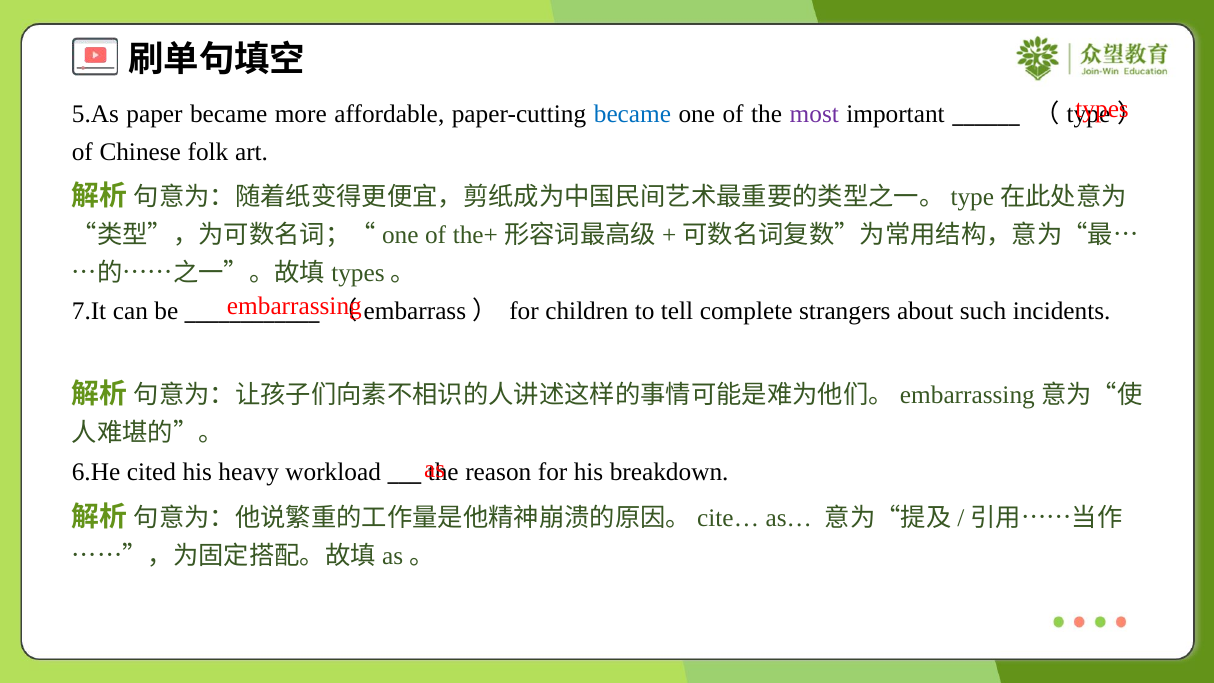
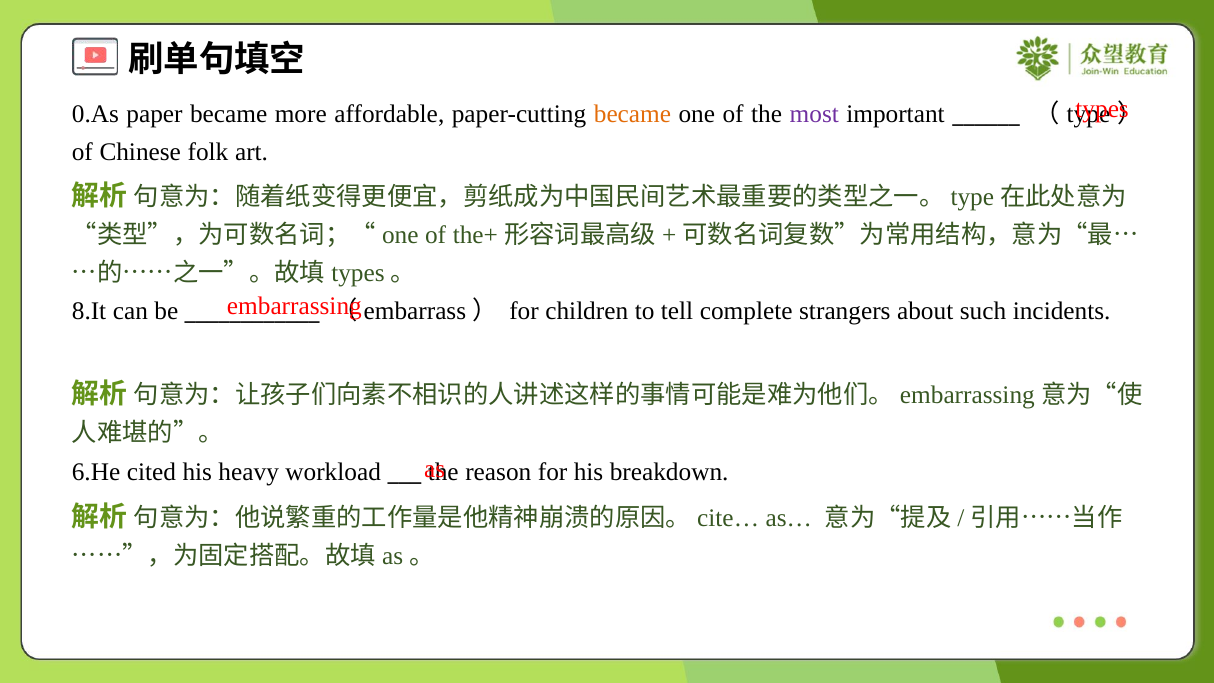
5.As: 5.As -> 0.As (95, 114)
became colour: blue -> orange (632, 114)
7.It: 7.It -> 8.It (89, 311)
